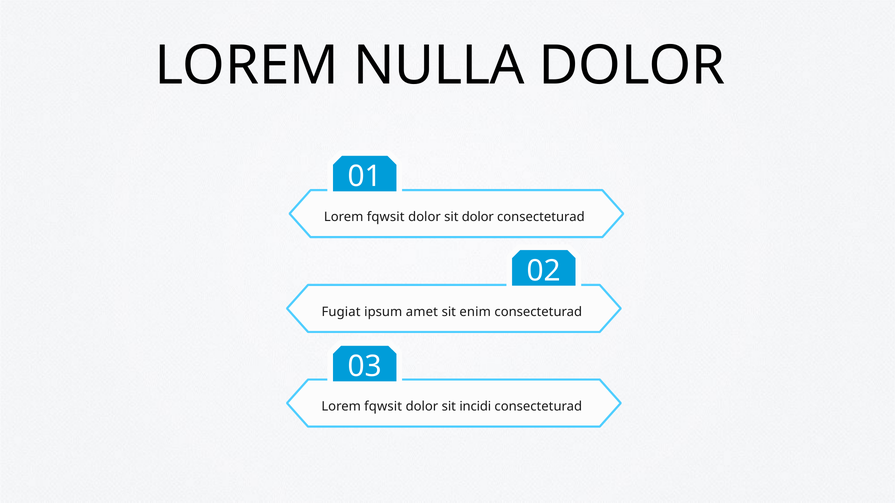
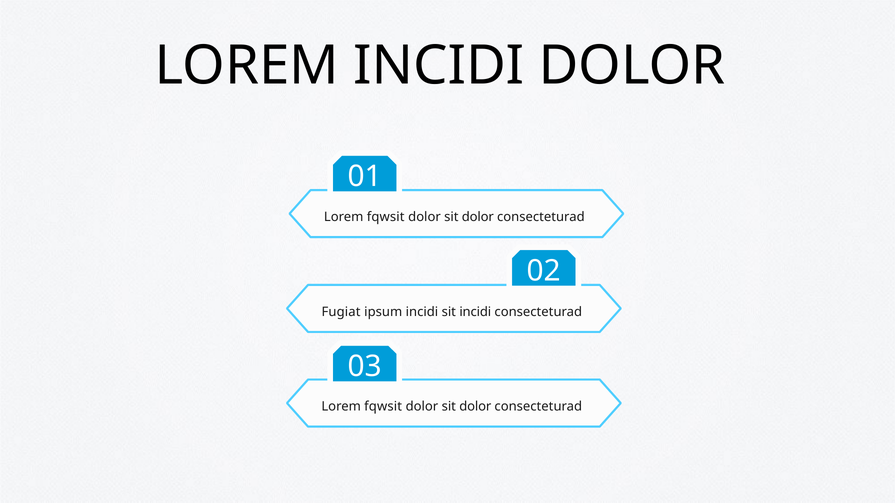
LOREM NULLA: NULLA -> INCIDI (439, 66)
ipsum amet: amet -> incidi (422, 312)
sit enim: enim -> incidi (475, 312)
incidi: incidi -> dolor (475, 407)
